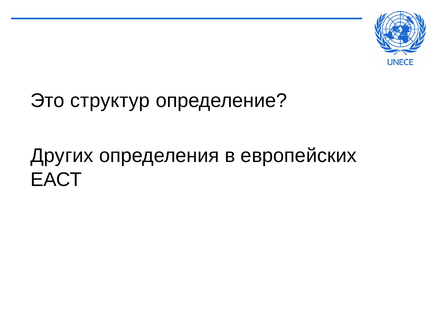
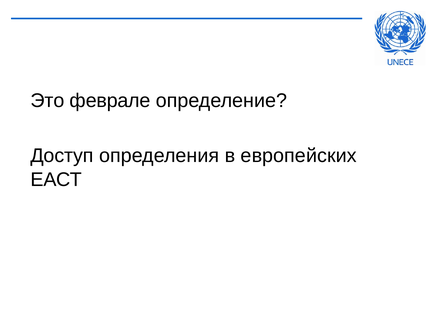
структур: структур -> феврале (110, 101)
Других: Других -> Доступ (62, 156)
